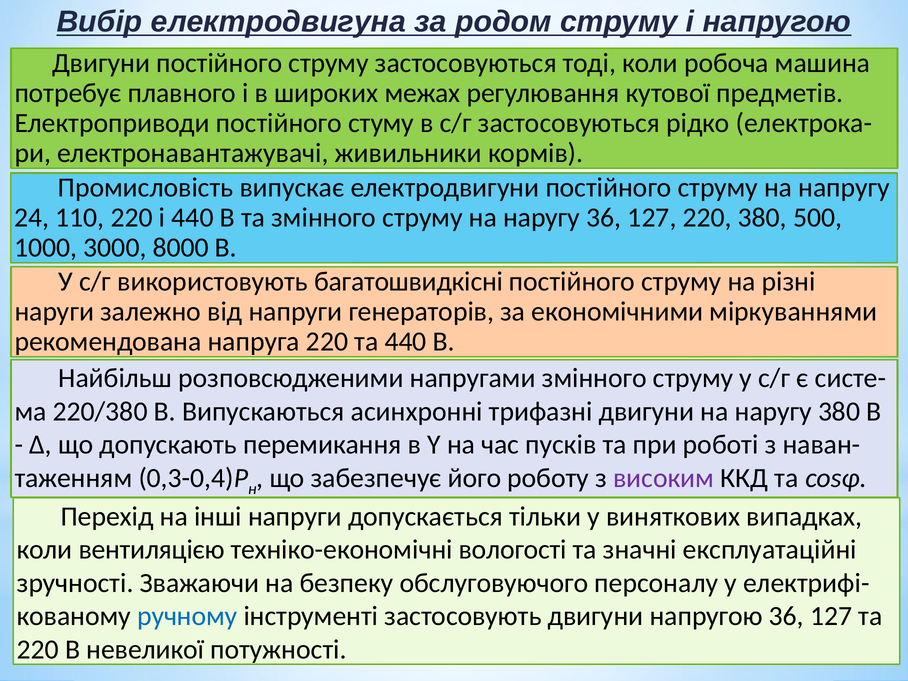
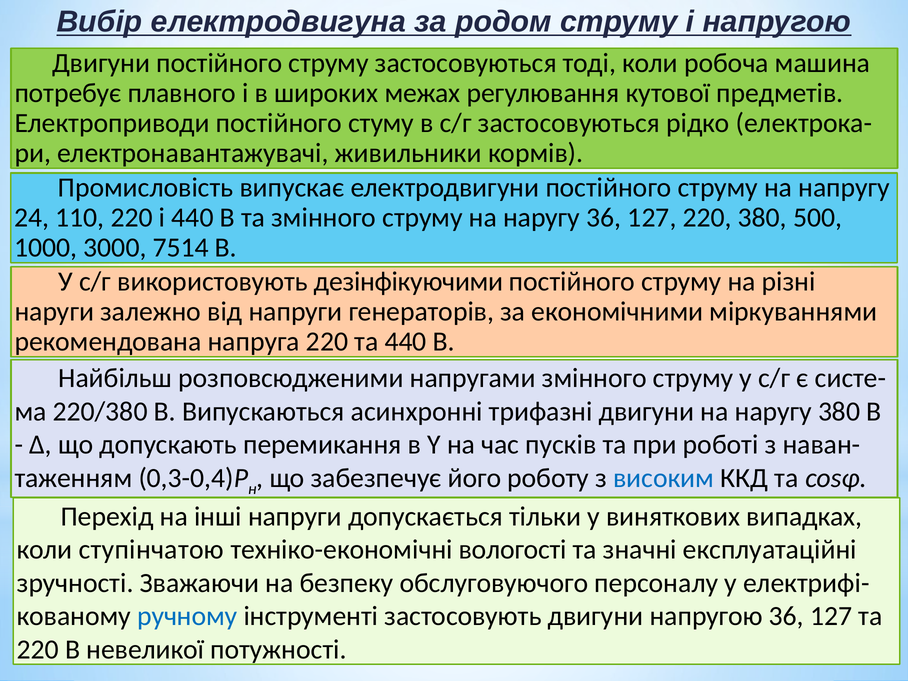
8000: 8000 -> 7514 (181, 248)
багатошвидкісні: багатошвидкісні -> дезінфікуючими (409, 282)
високим colour: purple -> blue (664, 478)
вентиляцією: вентиляцією -> ступінчатою (151, 550)
